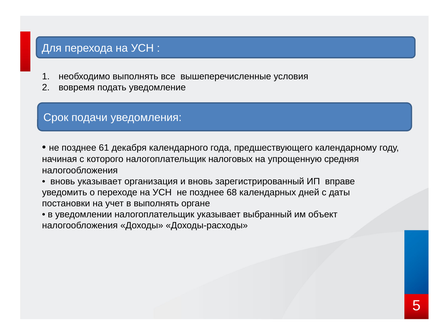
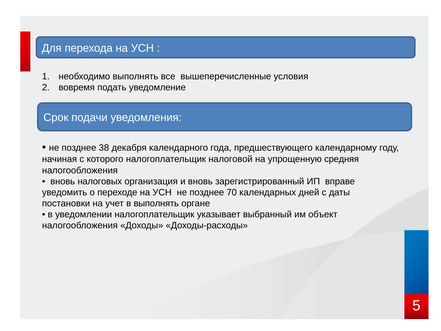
61: 61 -> 38 (104, 148)
налоговых: налоговых -> налоговой (230, 159)
вновь указывает: указывает -> налоговых (100, 181)
68: 68 -> 70 (232, 192)
